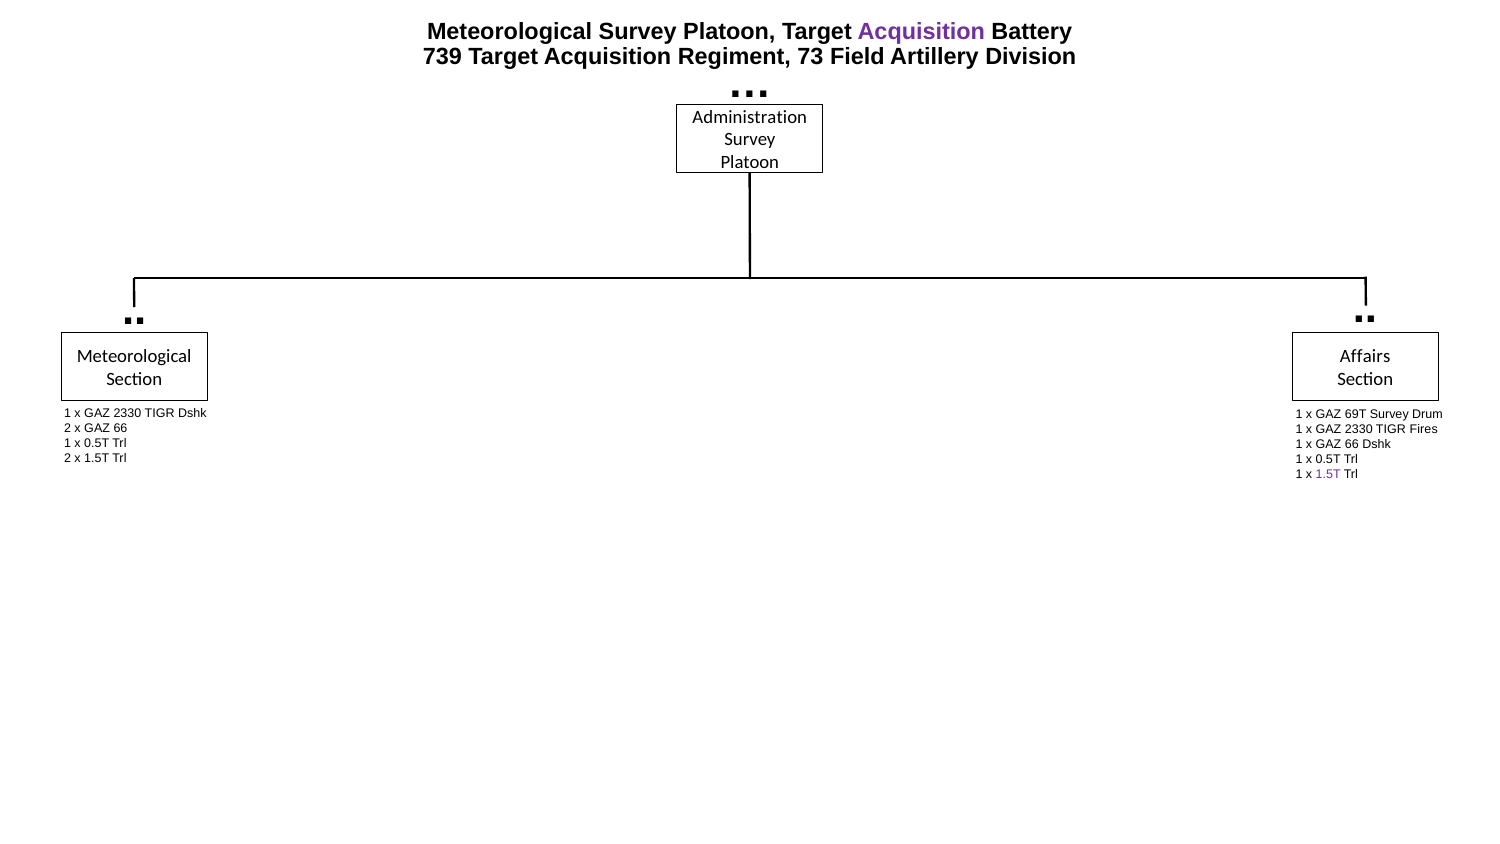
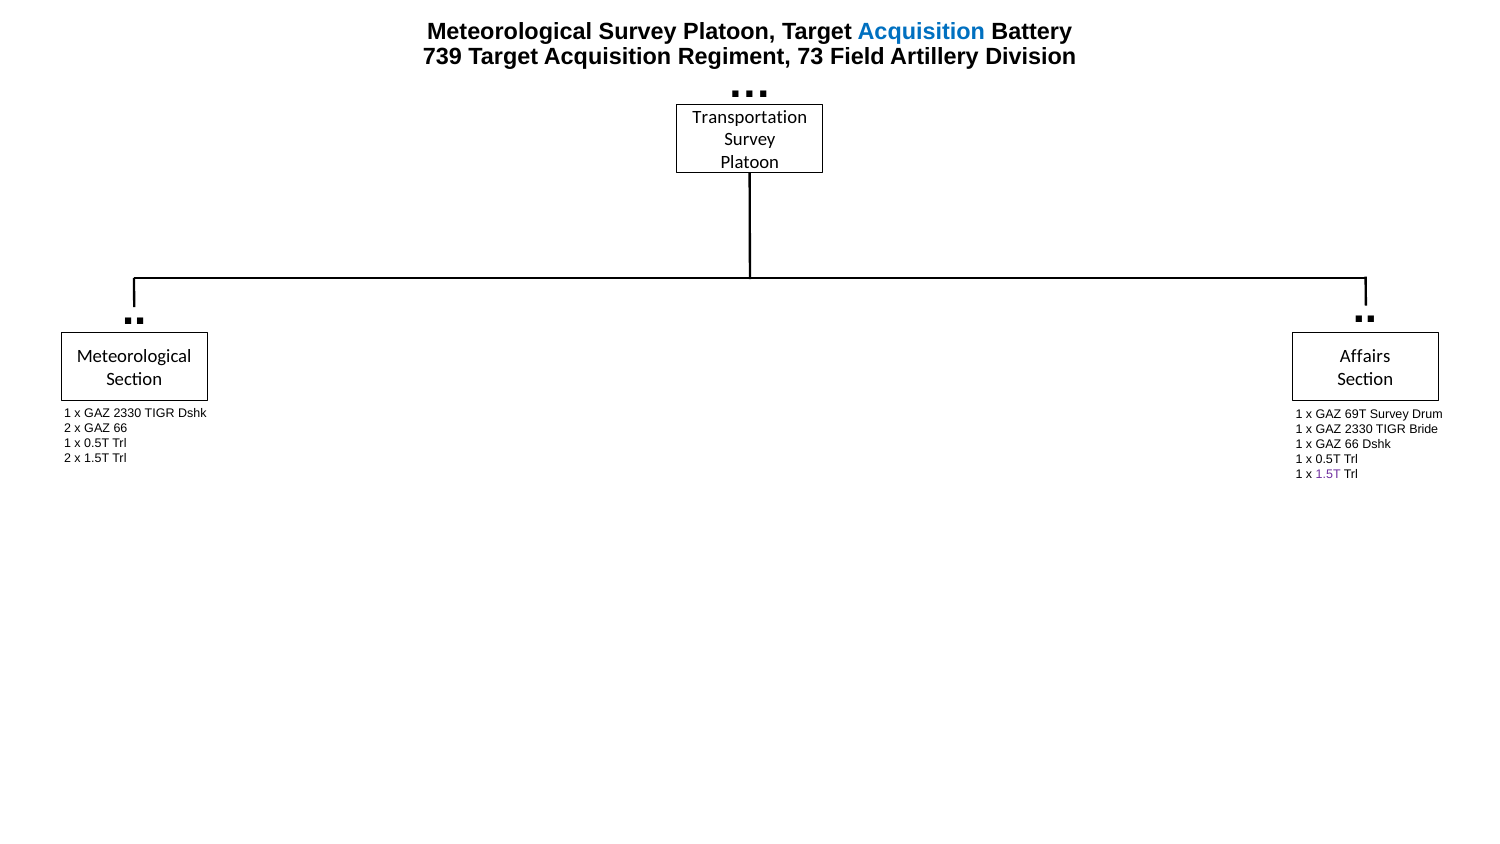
Acquisition colour: purple -> blue (921, 31)
Administration: Administration -> Transportation (750, 117)
Fires: Fires -> Bride (1424, 430)
